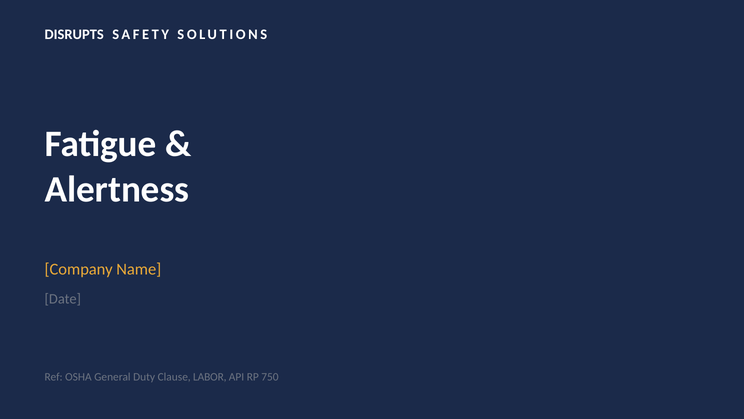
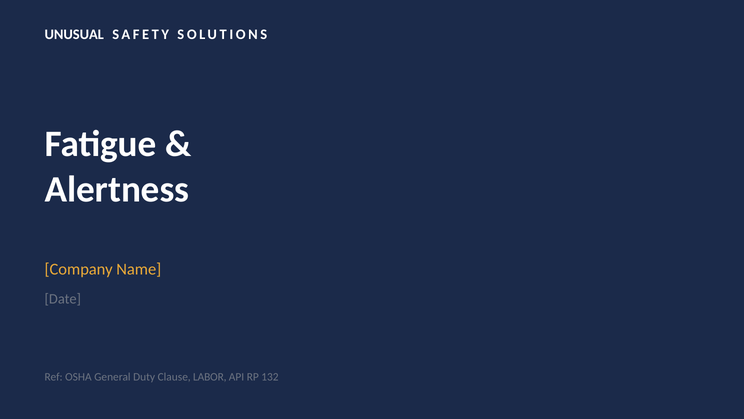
DISRUPTS: DISRUPTS -> UNUSUAL (74, 34)
750: 750 -> 132 (270, 376)
